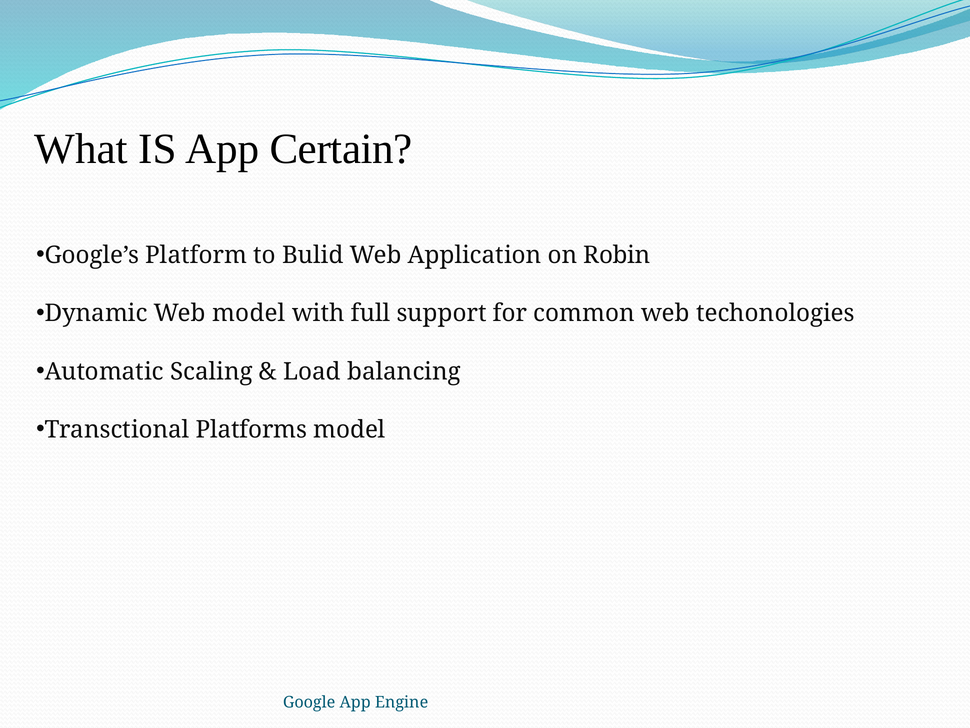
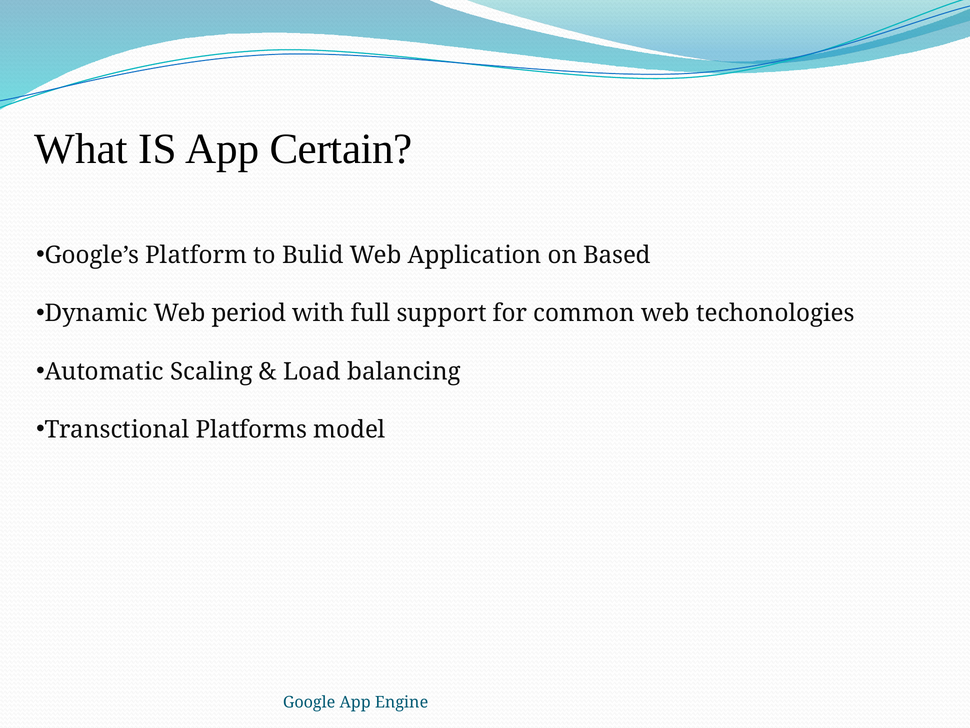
Robin: Robin -> Based (617, 255)
Web model: model -> period (249, 313)
